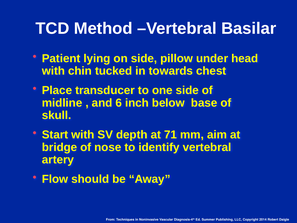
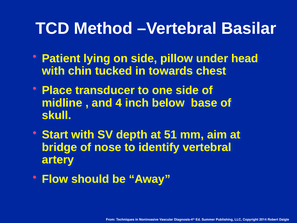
6: 6 -> 4 (119, 103)
71: 71 -> 51 (171, 135)
